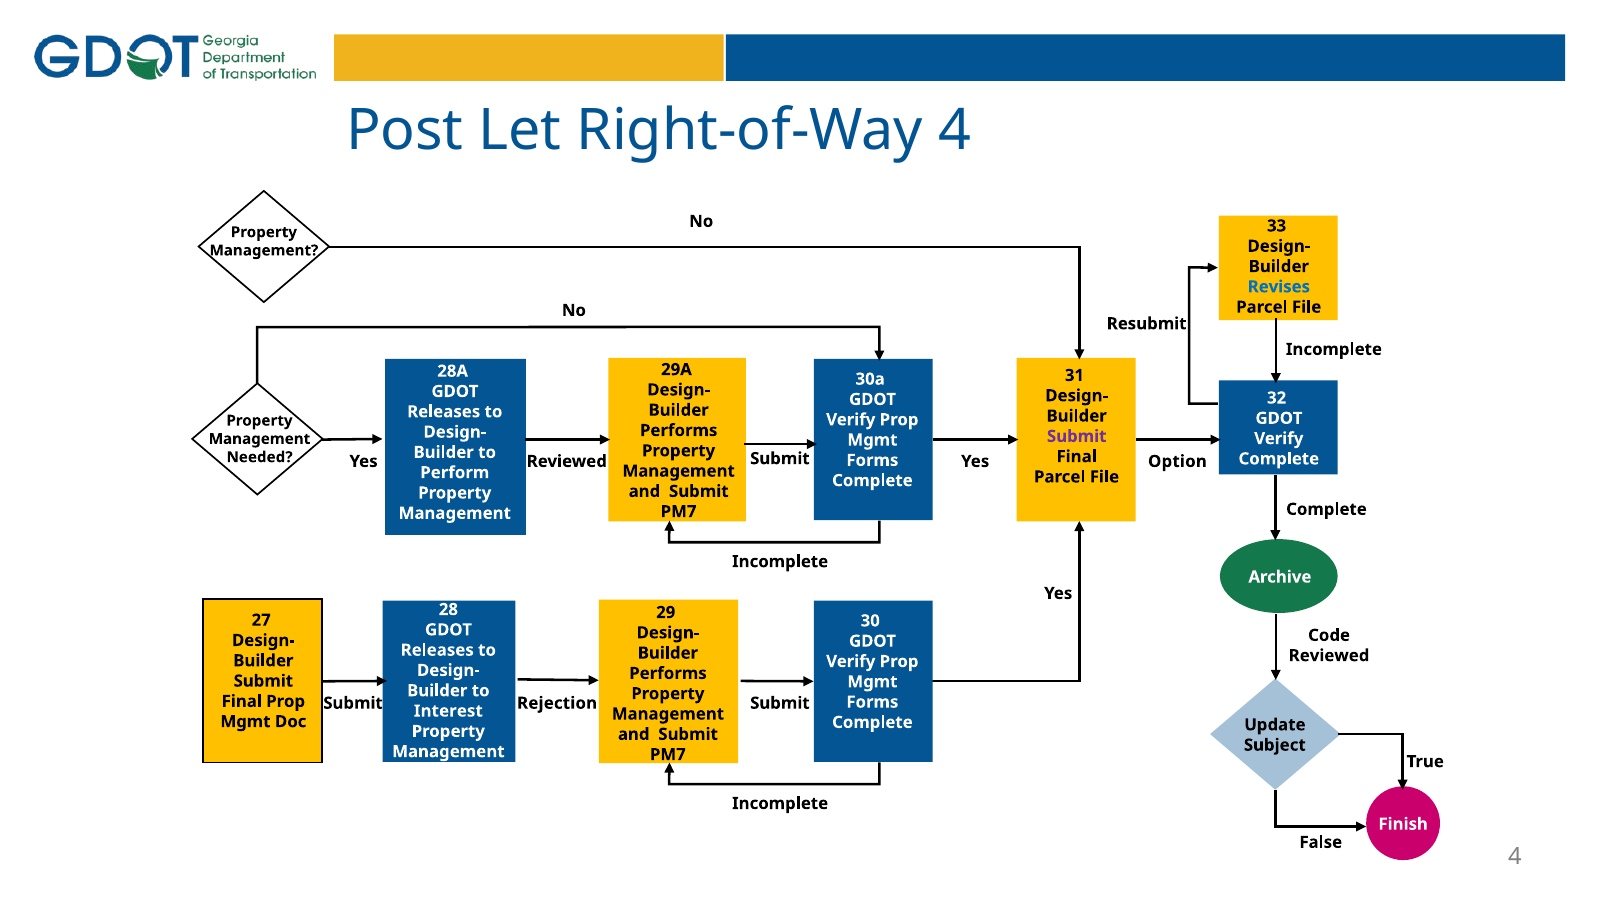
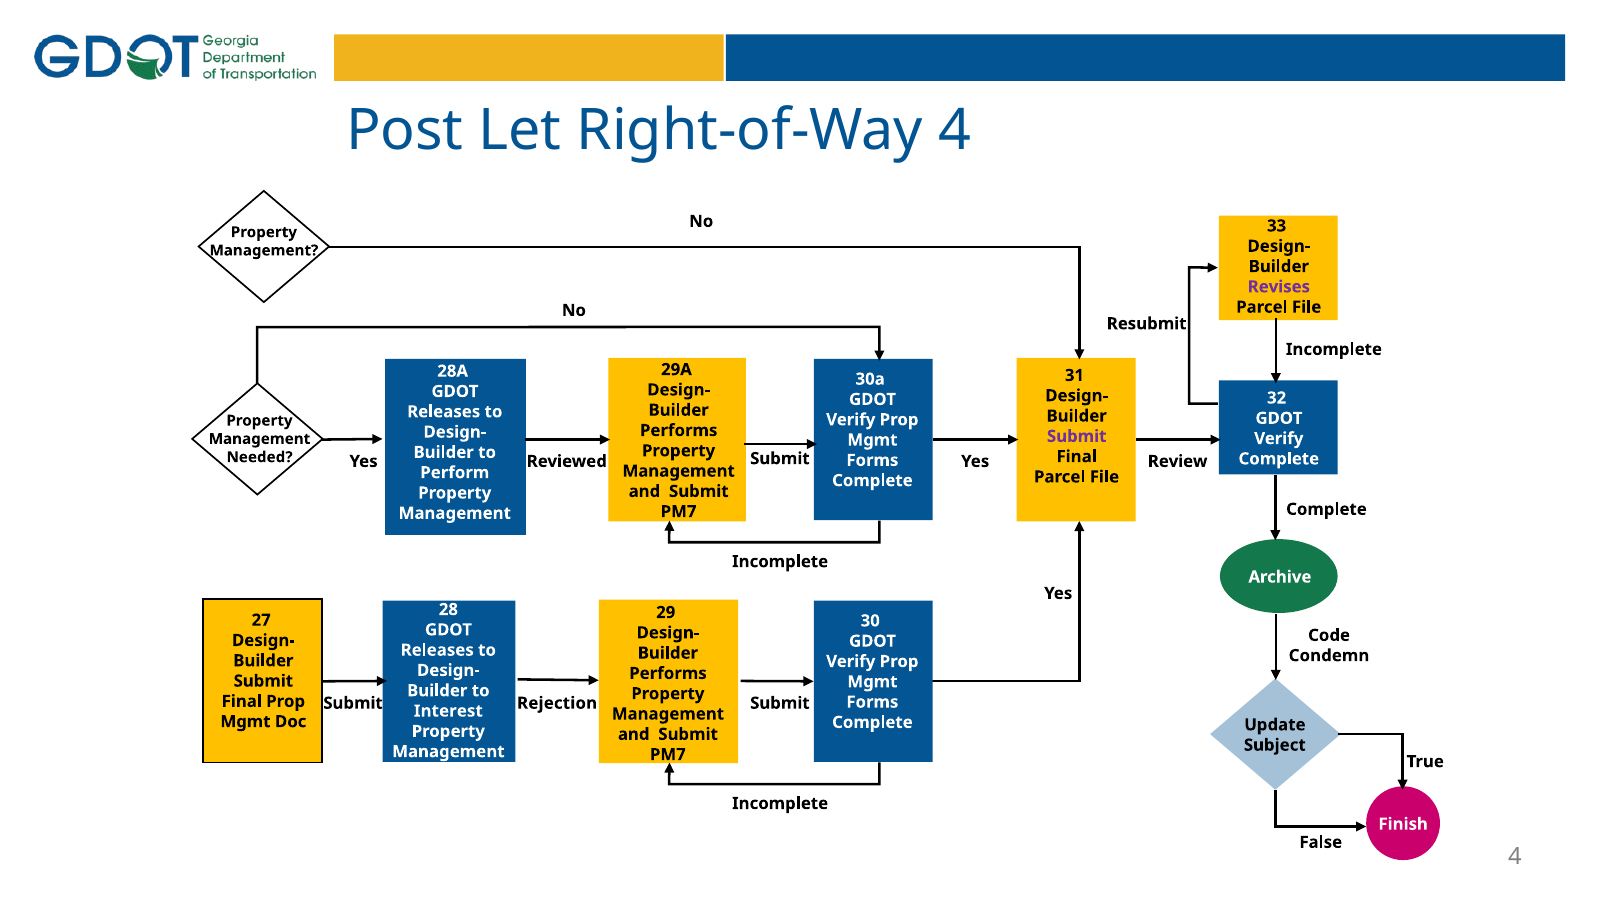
Revises colour: blue -> purple (1279, 287)
Option: Option -> Review (1178, 462)
Reviewed: Reviewed -> Condemn (1329, 656)
